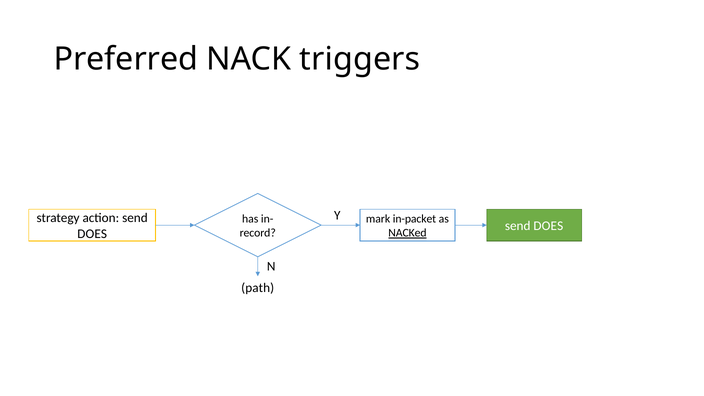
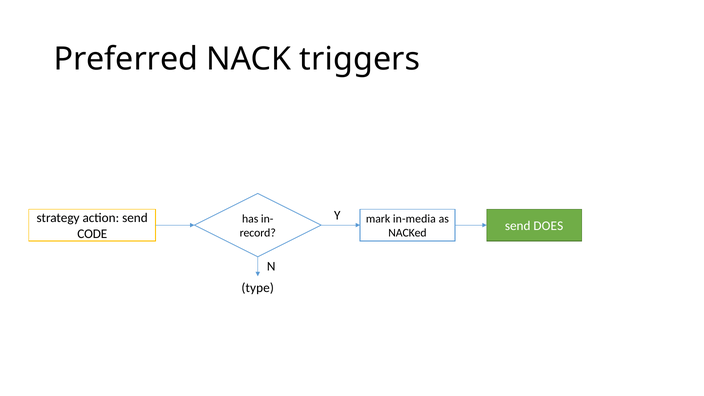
in-packet: in-packet -> in-media (414, 219)
NACKed underline: present -> none (407, 233)
DOES: DOES -> CODE (92, 234)
path: path -> type (258, 288)
